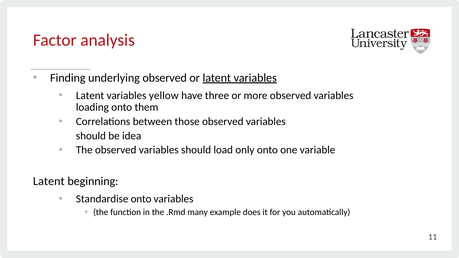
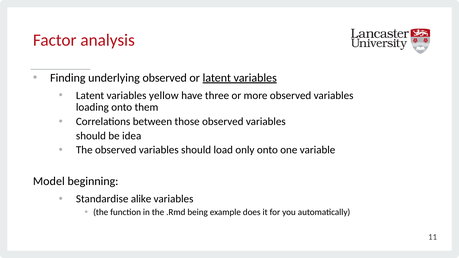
Latent: Latent -> Model (49, 182)
Standardise onto: onto -> alike (141, 199)
many: many -> being (198, 212)
